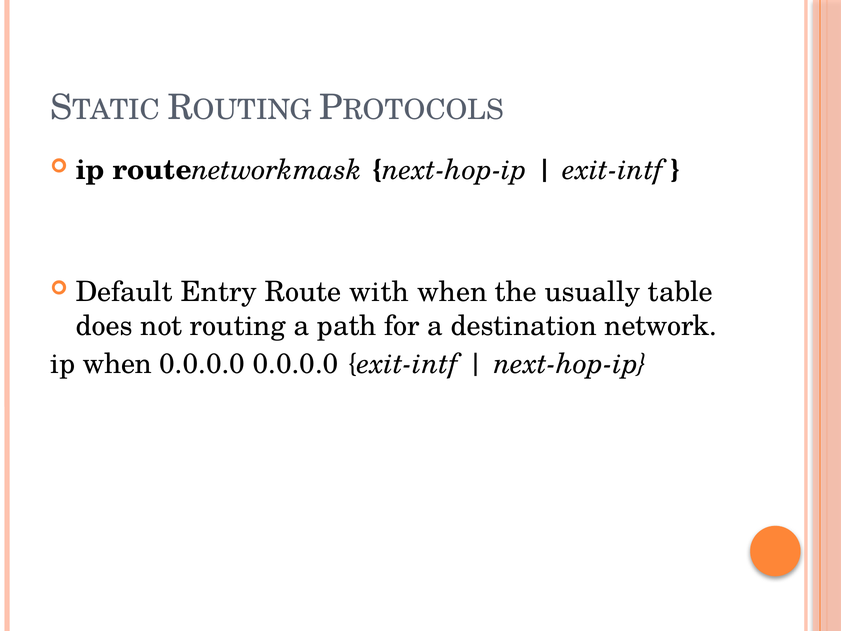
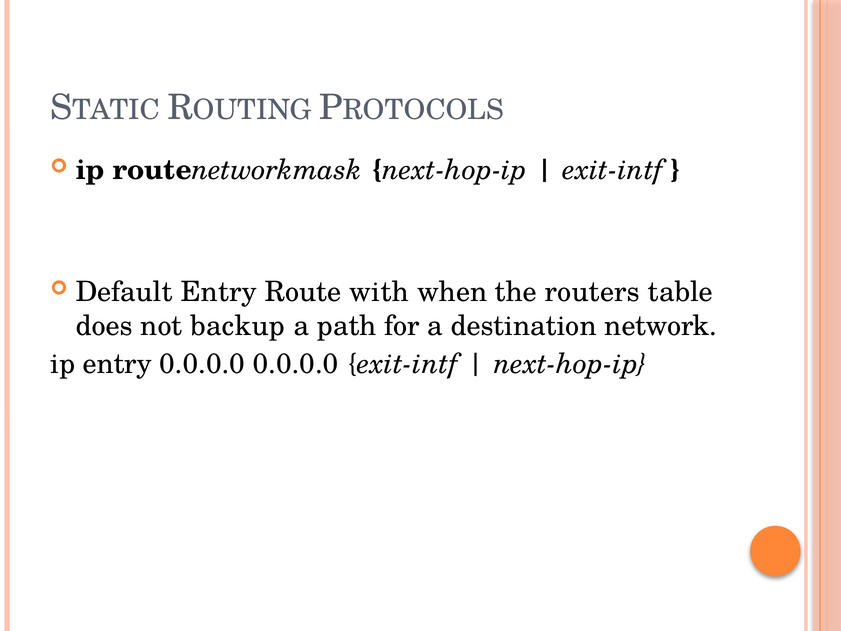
usually: usually -> routers (592, 292)
routing: routing -> backup (238, 326)
ip when: when -> entry (117, 364)
